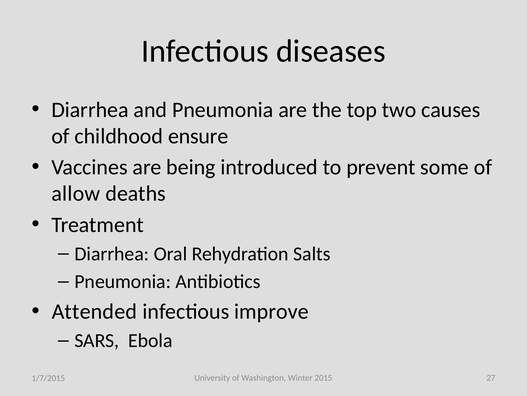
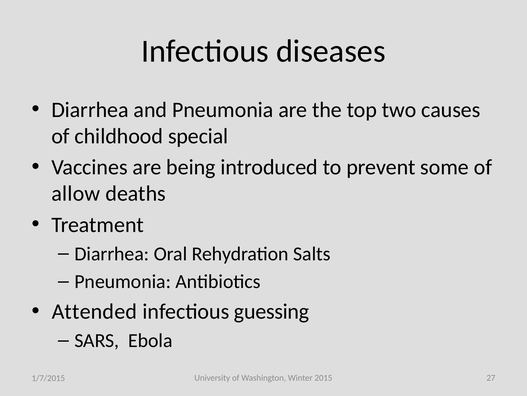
ensure: ensure -> special (198, 136)
improve: improve -> guessing (272, 311)
